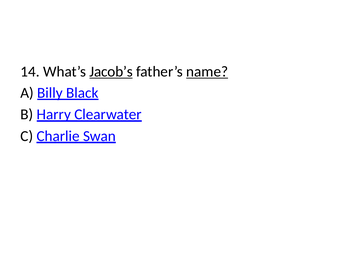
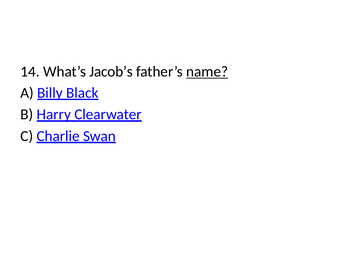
Jacob’s underline: present -> none (111, 72)
